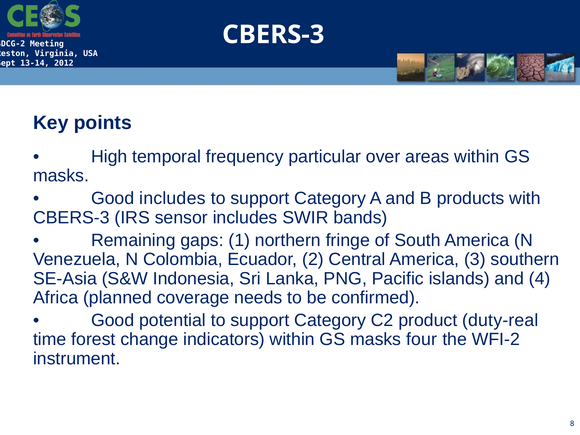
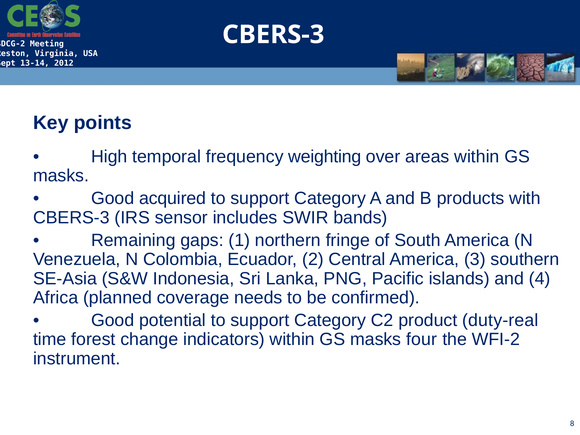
particular: particular -> weighting (325, 157)
Good includes: includes -> acquired (173, 198)
